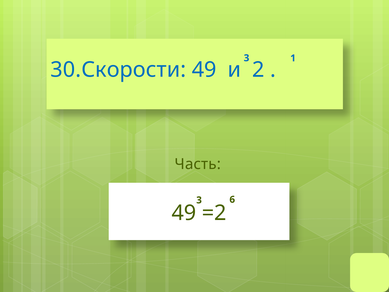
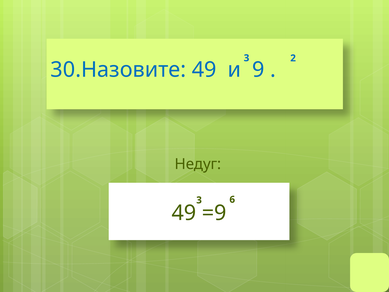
1: 1 -> 2 (293, 58)
30.Скорости: 30.Скорости -> 30.Назовите (118, 70)
2: 2 -> 9 (258, 70)
Часть: Часть -> Недуг (198, 164)
=2: =2 -> =9 (214, 213)
